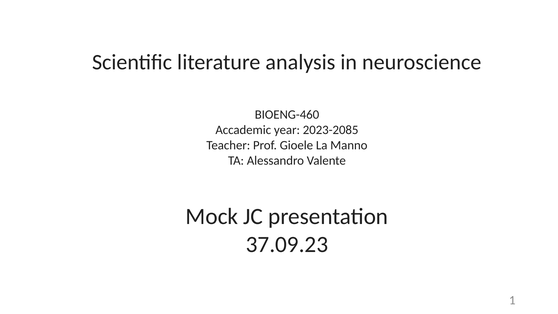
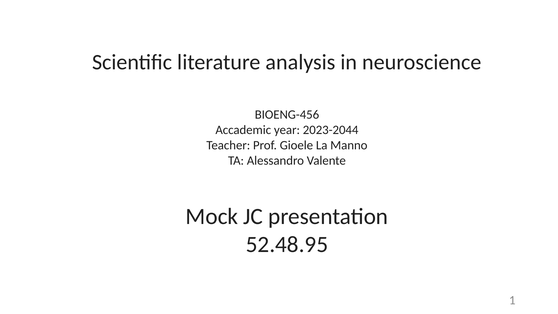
BIOENG-460: BIOENG-460 -> BIOENG-456 (287, 115)
2023-2085: 2023-2085 -> 2023-2044 (331, 130)
37.09.23: 37.09.23 -> 52.48.95 (287, 244)
